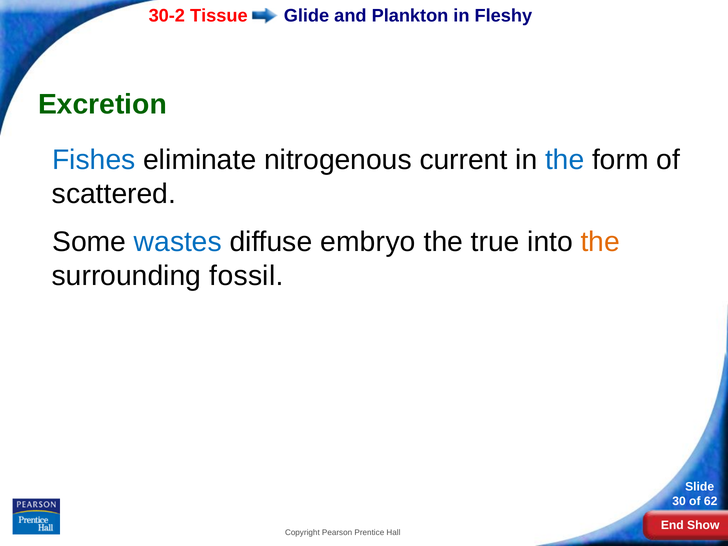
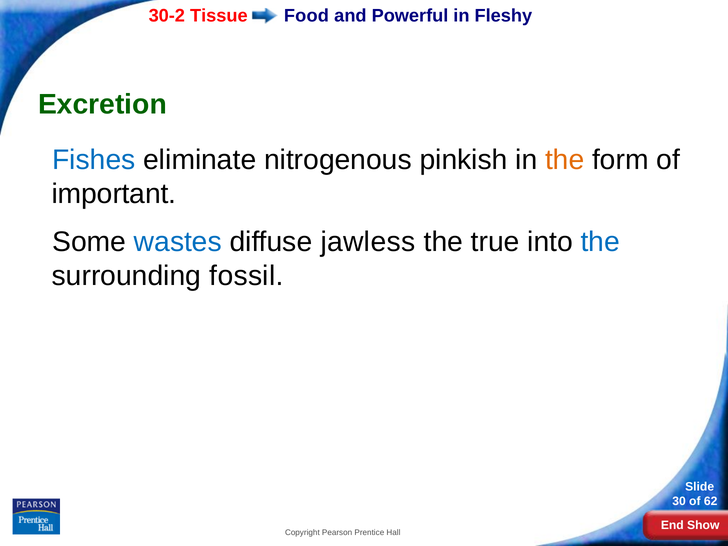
Glide: Glide -> Food (306, 16)
Plankton: Plankton -> Powerful (410, 16)
current: current -> pinkish (464, 160)
the colour: blue -> orange (565, 160)
scattered: scattered -> important (114, 194)
embryo: embryo -> jawless (368, 242)
the colour: orange -> blue (600, 242)
